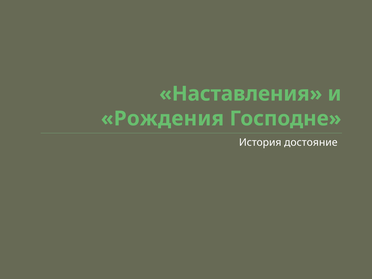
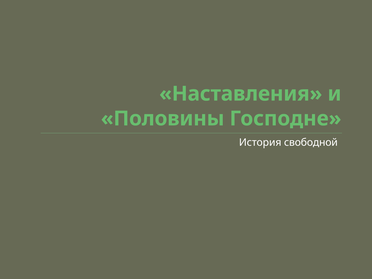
Рождения: Рождения -> Половины (163, 119)
достояние: достояние -> свободной (311, 143)
